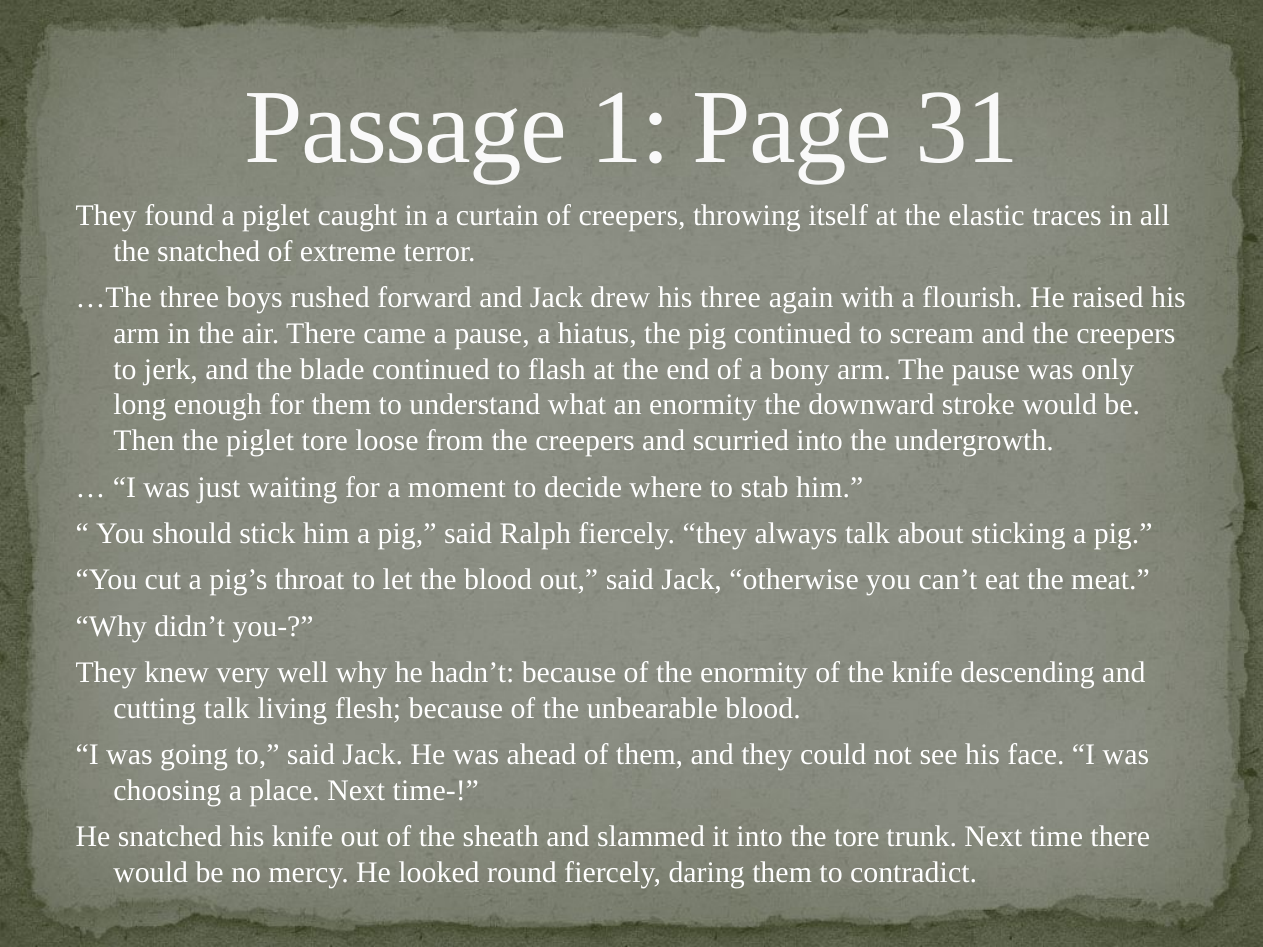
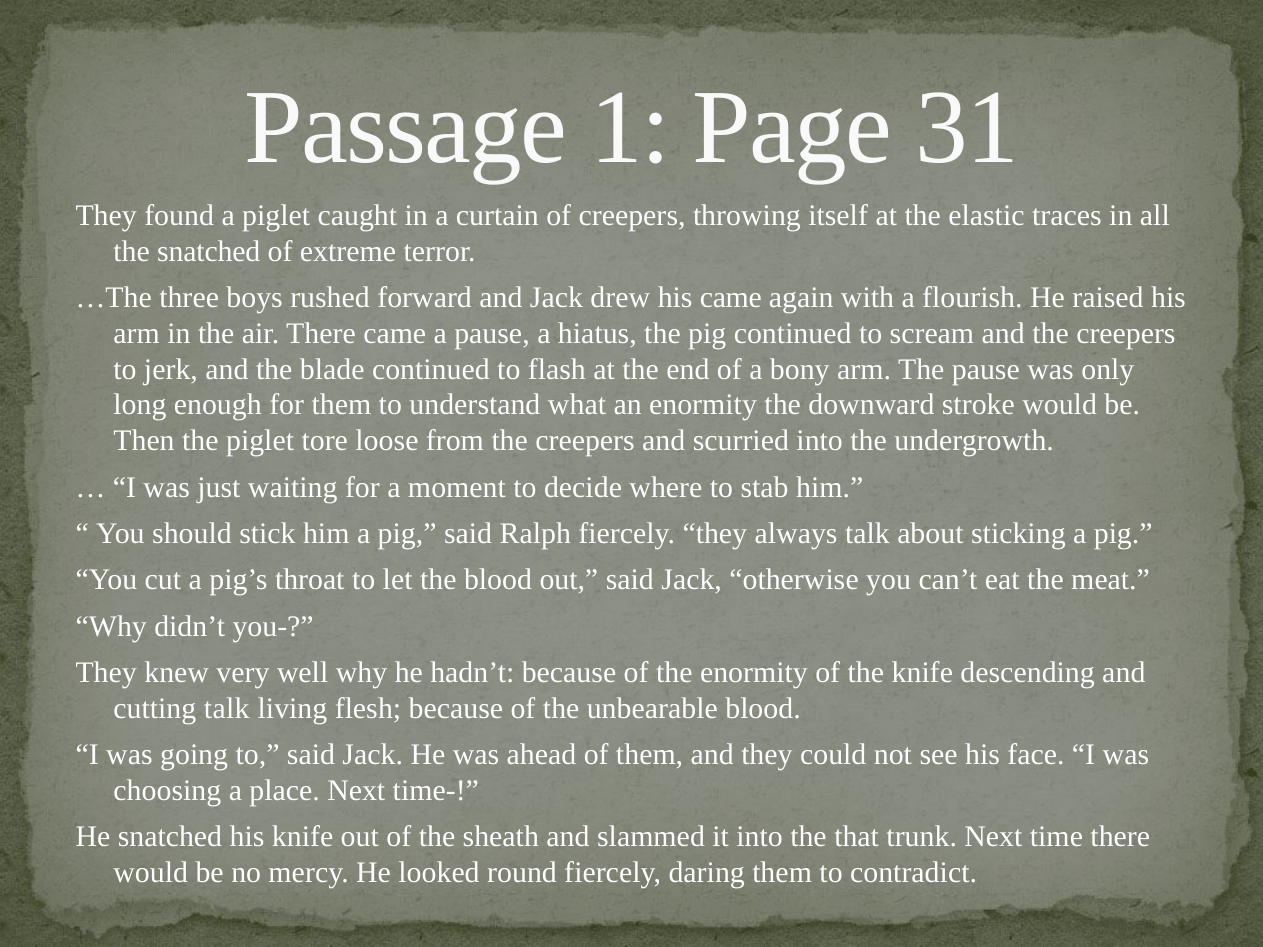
his three: three -> came (731, 298)
the tore: tore -> that (857, 837)
